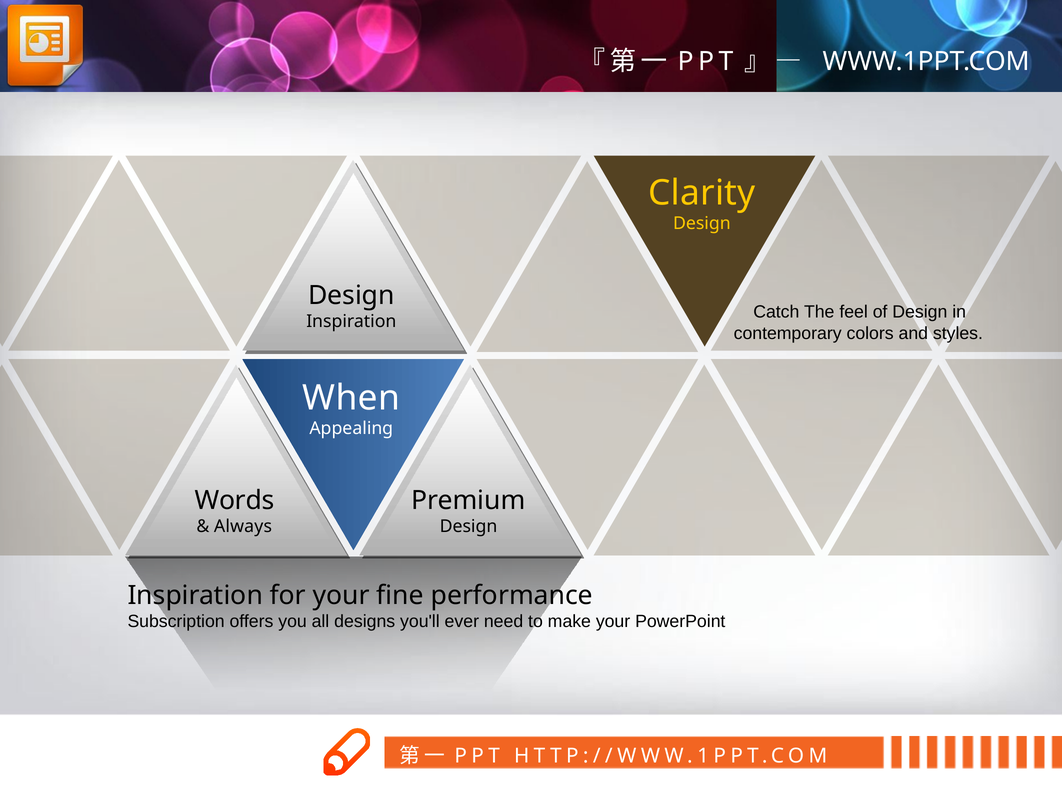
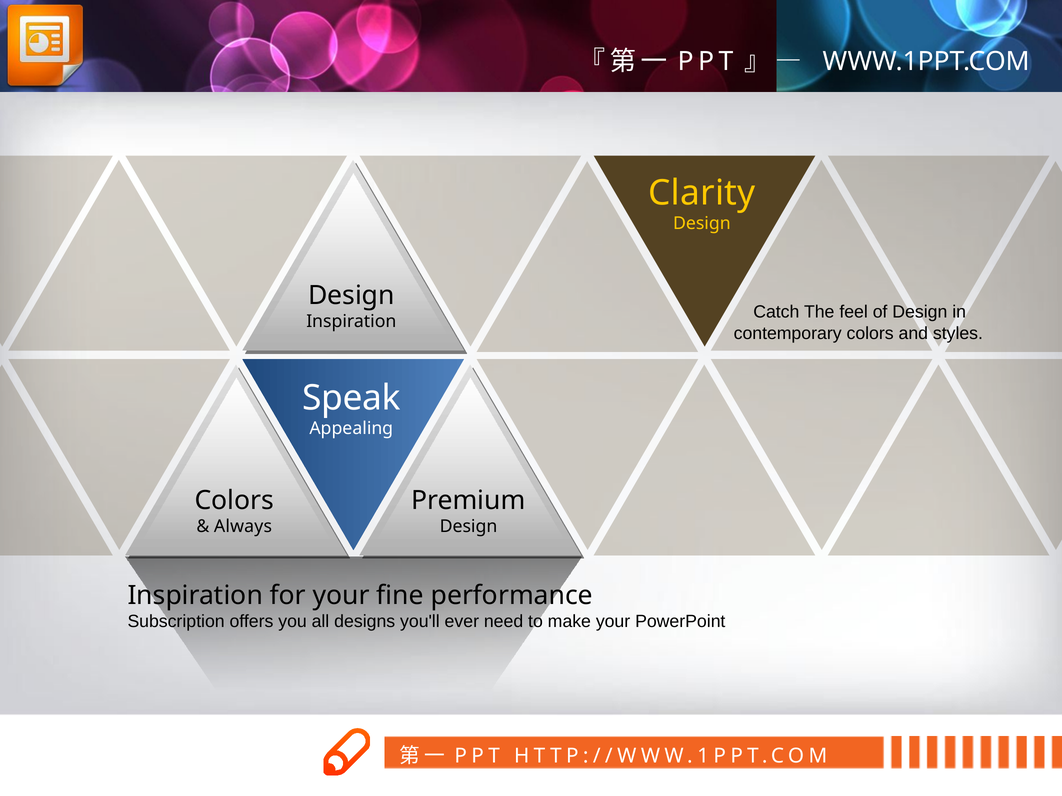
When: When -> Speak (352, 398)
Words: Words -> Colors (234, 501)
